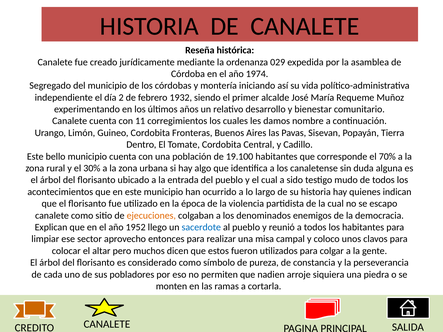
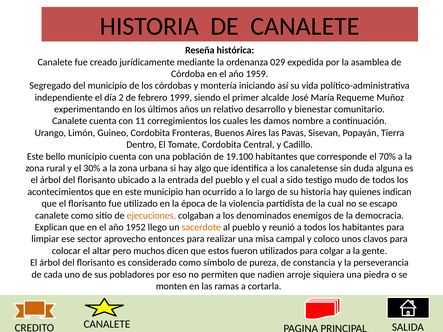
1974: 1974 -> 1959 (257, 74)
1932: 1932 -> 1999 (181, 98)
sacerdote colour: blue -> orange (201, 227)
